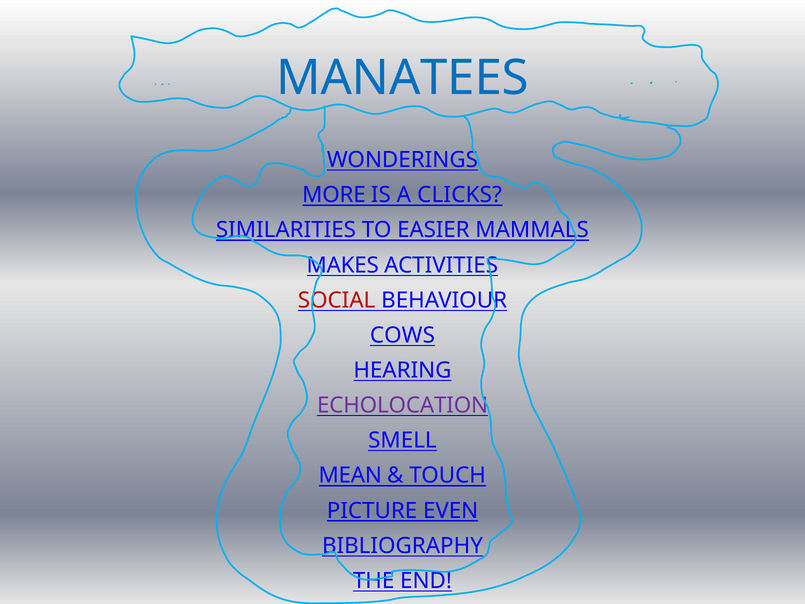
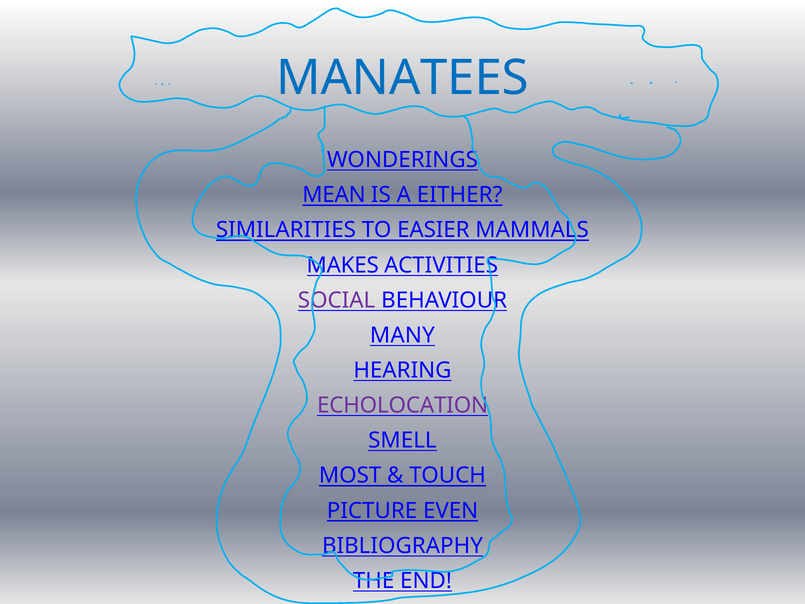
MORE: MORE -> MEAN (334, 195)
CLICKS: CLICKS -> EITHER (460, 195)
SOCIAL colour: red -> purple (337, 300)
COWS: COWS -> MANY (402, 335)
MEAN: MEAN -> MOST (350, 475)
